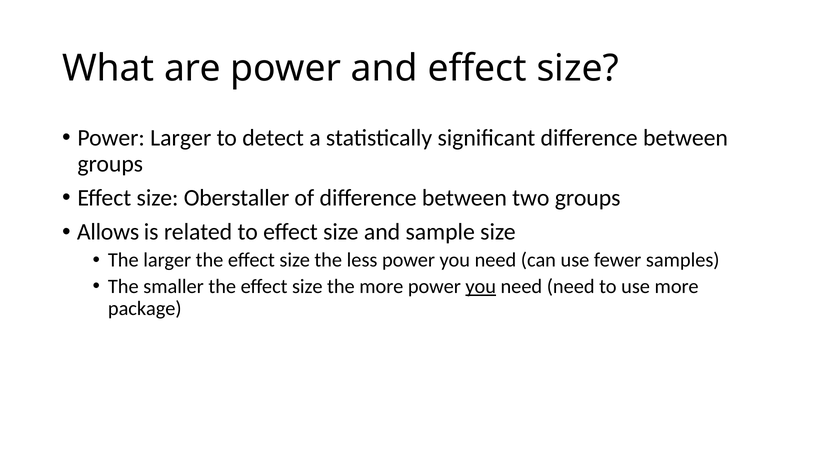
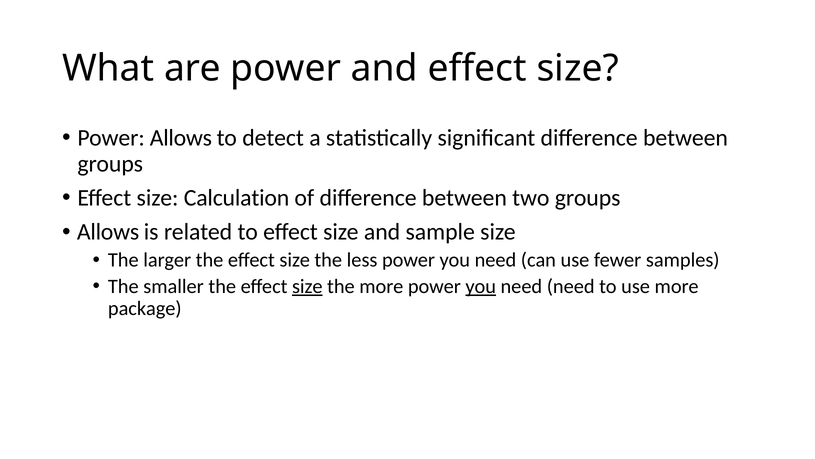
Power Larger: Larger -> Allows (181, 138)
Oberstaller: Oberstaller -> Calculation (237, 198)
size underline: none -> present (307, 286)
